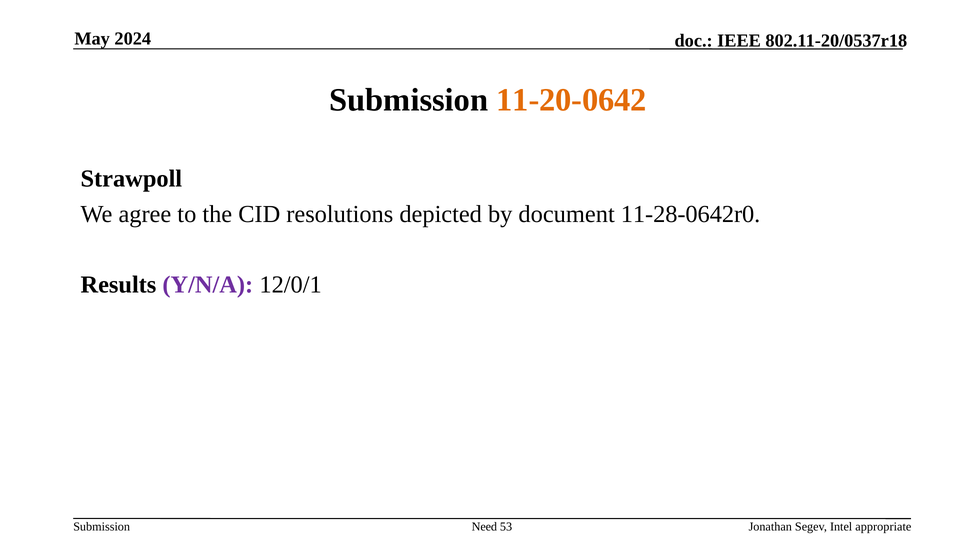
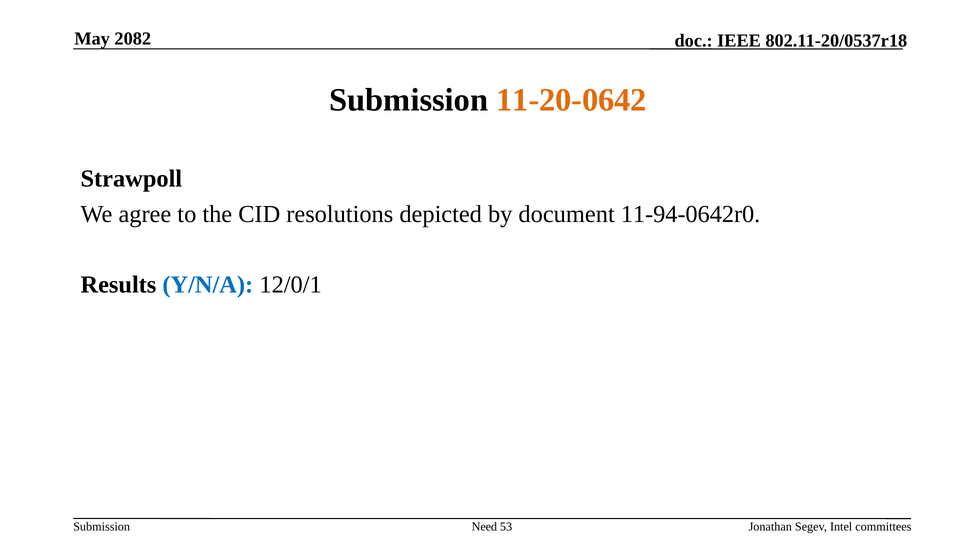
2024: 2024 -> 2082 (133, 39)
11-28-0642r0: 11-28-0642r0 -> 11-94-0642r0 (691, 214)
Y/N/A colour: purple -> blue (208, 285)
appropriate: appropriate -> committees (883, 527)
